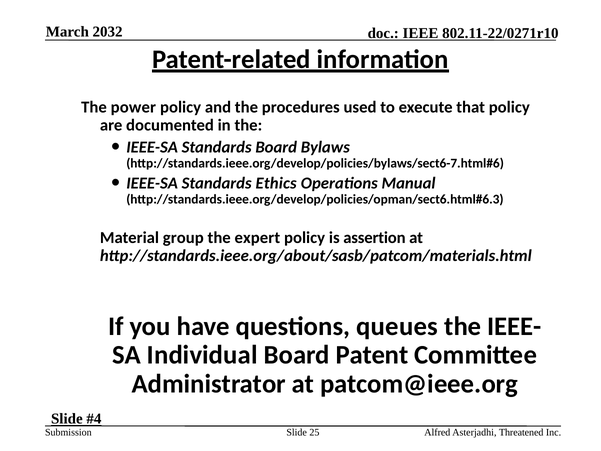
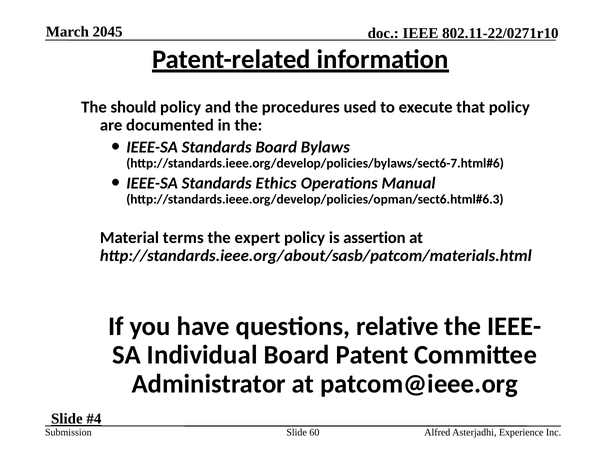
2032: 2032 -> 2045 (108, 32)
power: power -> should (134, 107)
group: group -> terms (183, 238)
queues: queues -> relative (397, 326)
25: 25 -> 60 (314, 432)
Threatened: Threatened -> Experience (521, 432)
